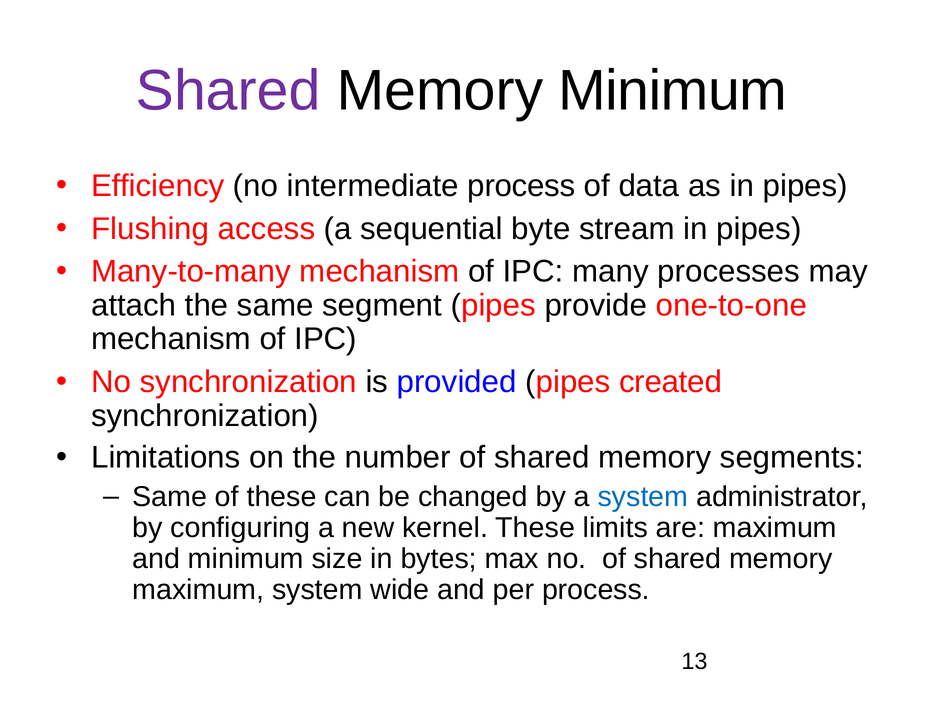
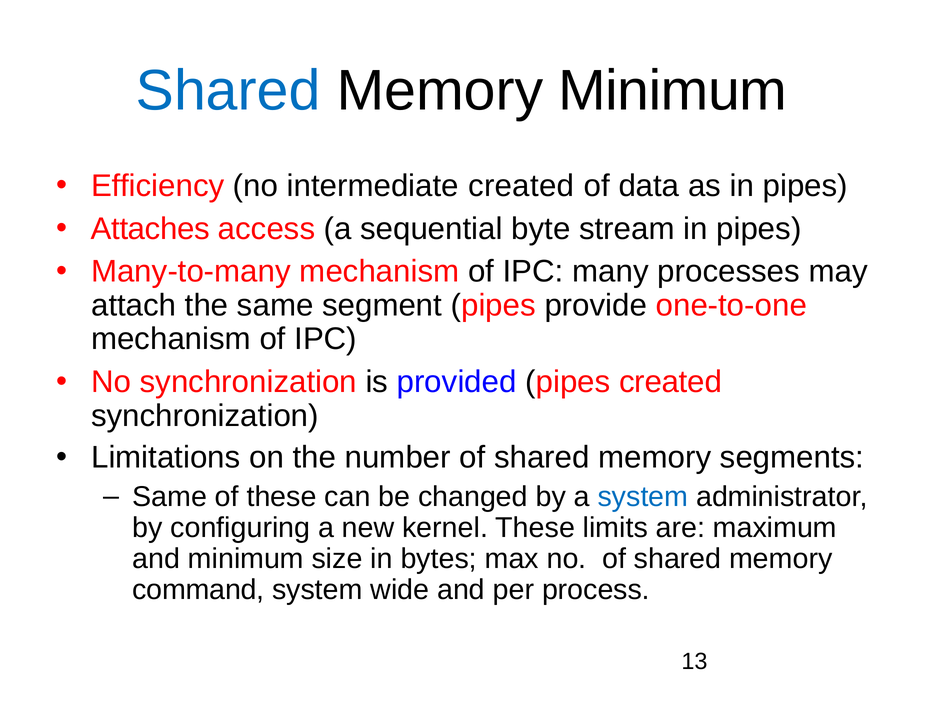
Shared colour: purple -> blue (228, 91)
intermediate process: process -> created (521, 186)
Flushing: Flushing -> Attaches (150, 229)
maximum: maximum -> command (198, 589)
